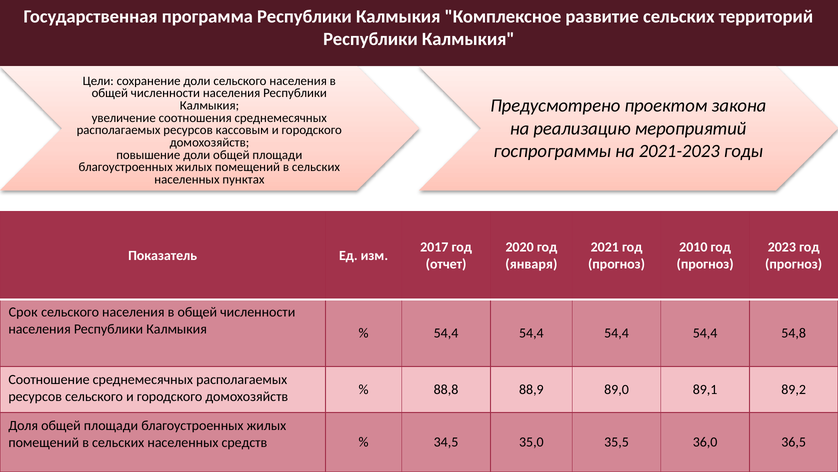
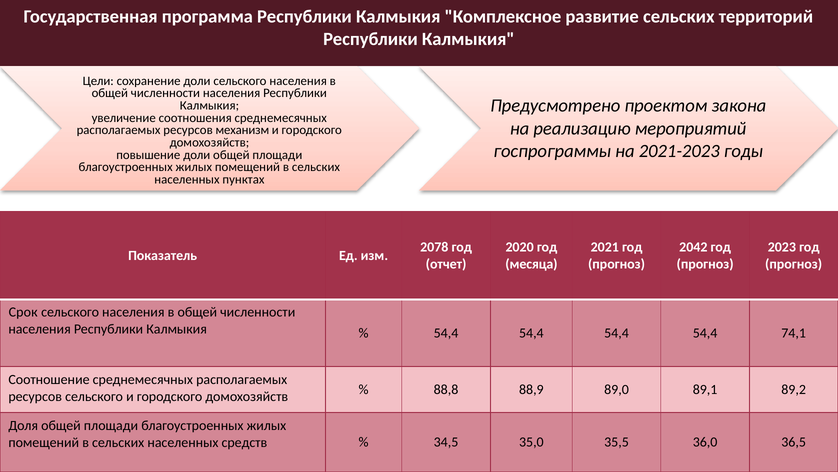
кассовым: кассовым -> механизм (242, 130)
2017: 2017 -> 2078 (434, 247)
2010: 2010 -> 2042 (693, 247)
января: января -> месяца (531, 264)
54,8: 54,8 -> 74,1 (794, 333)
